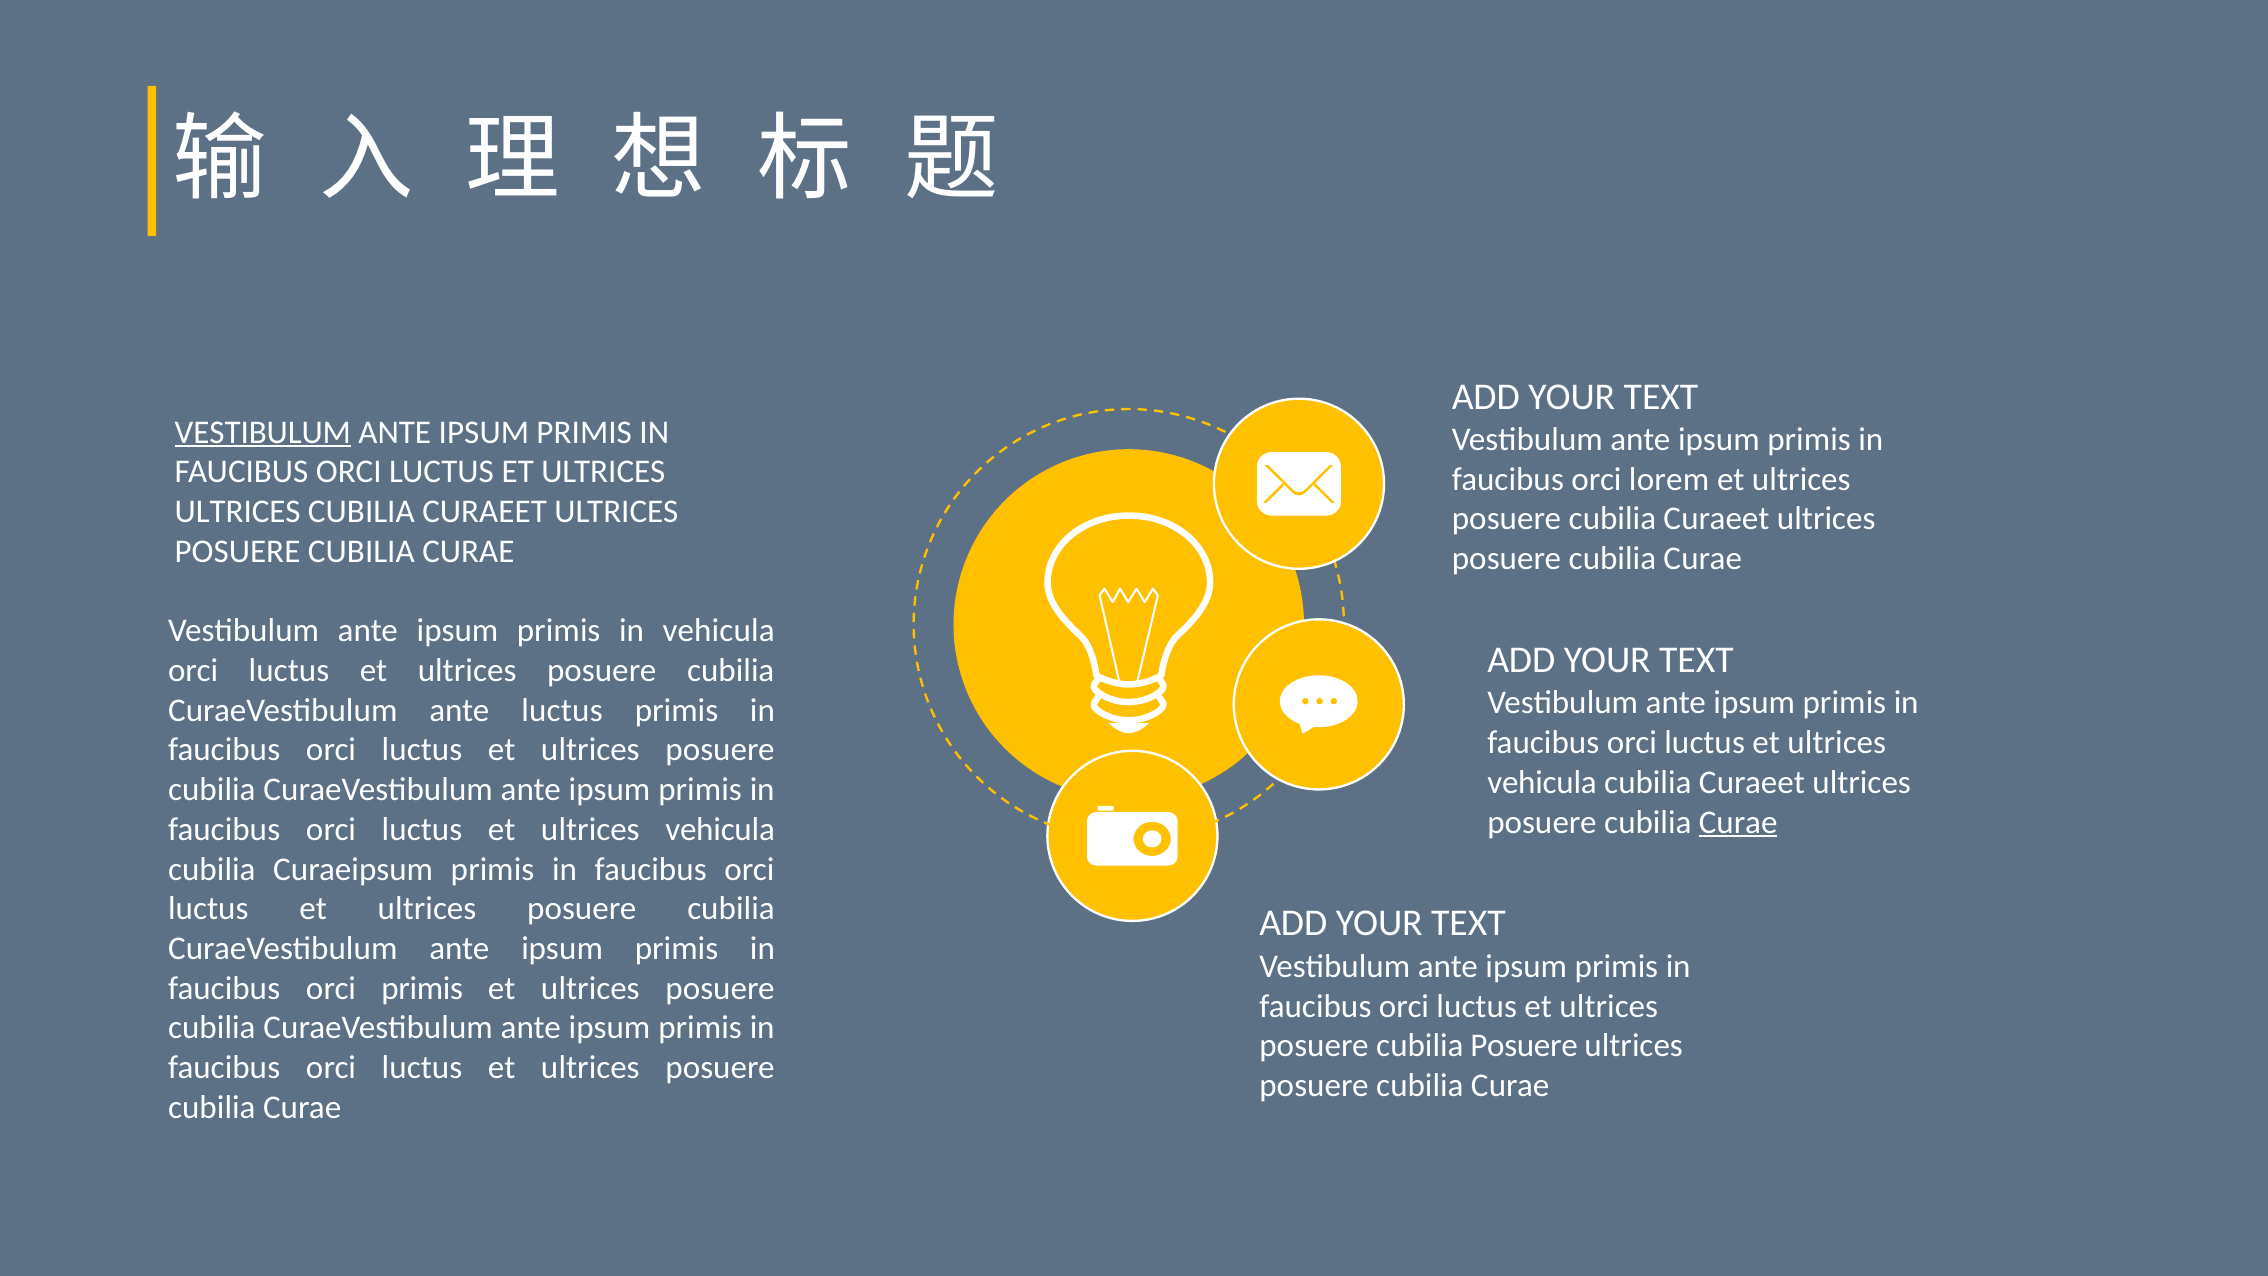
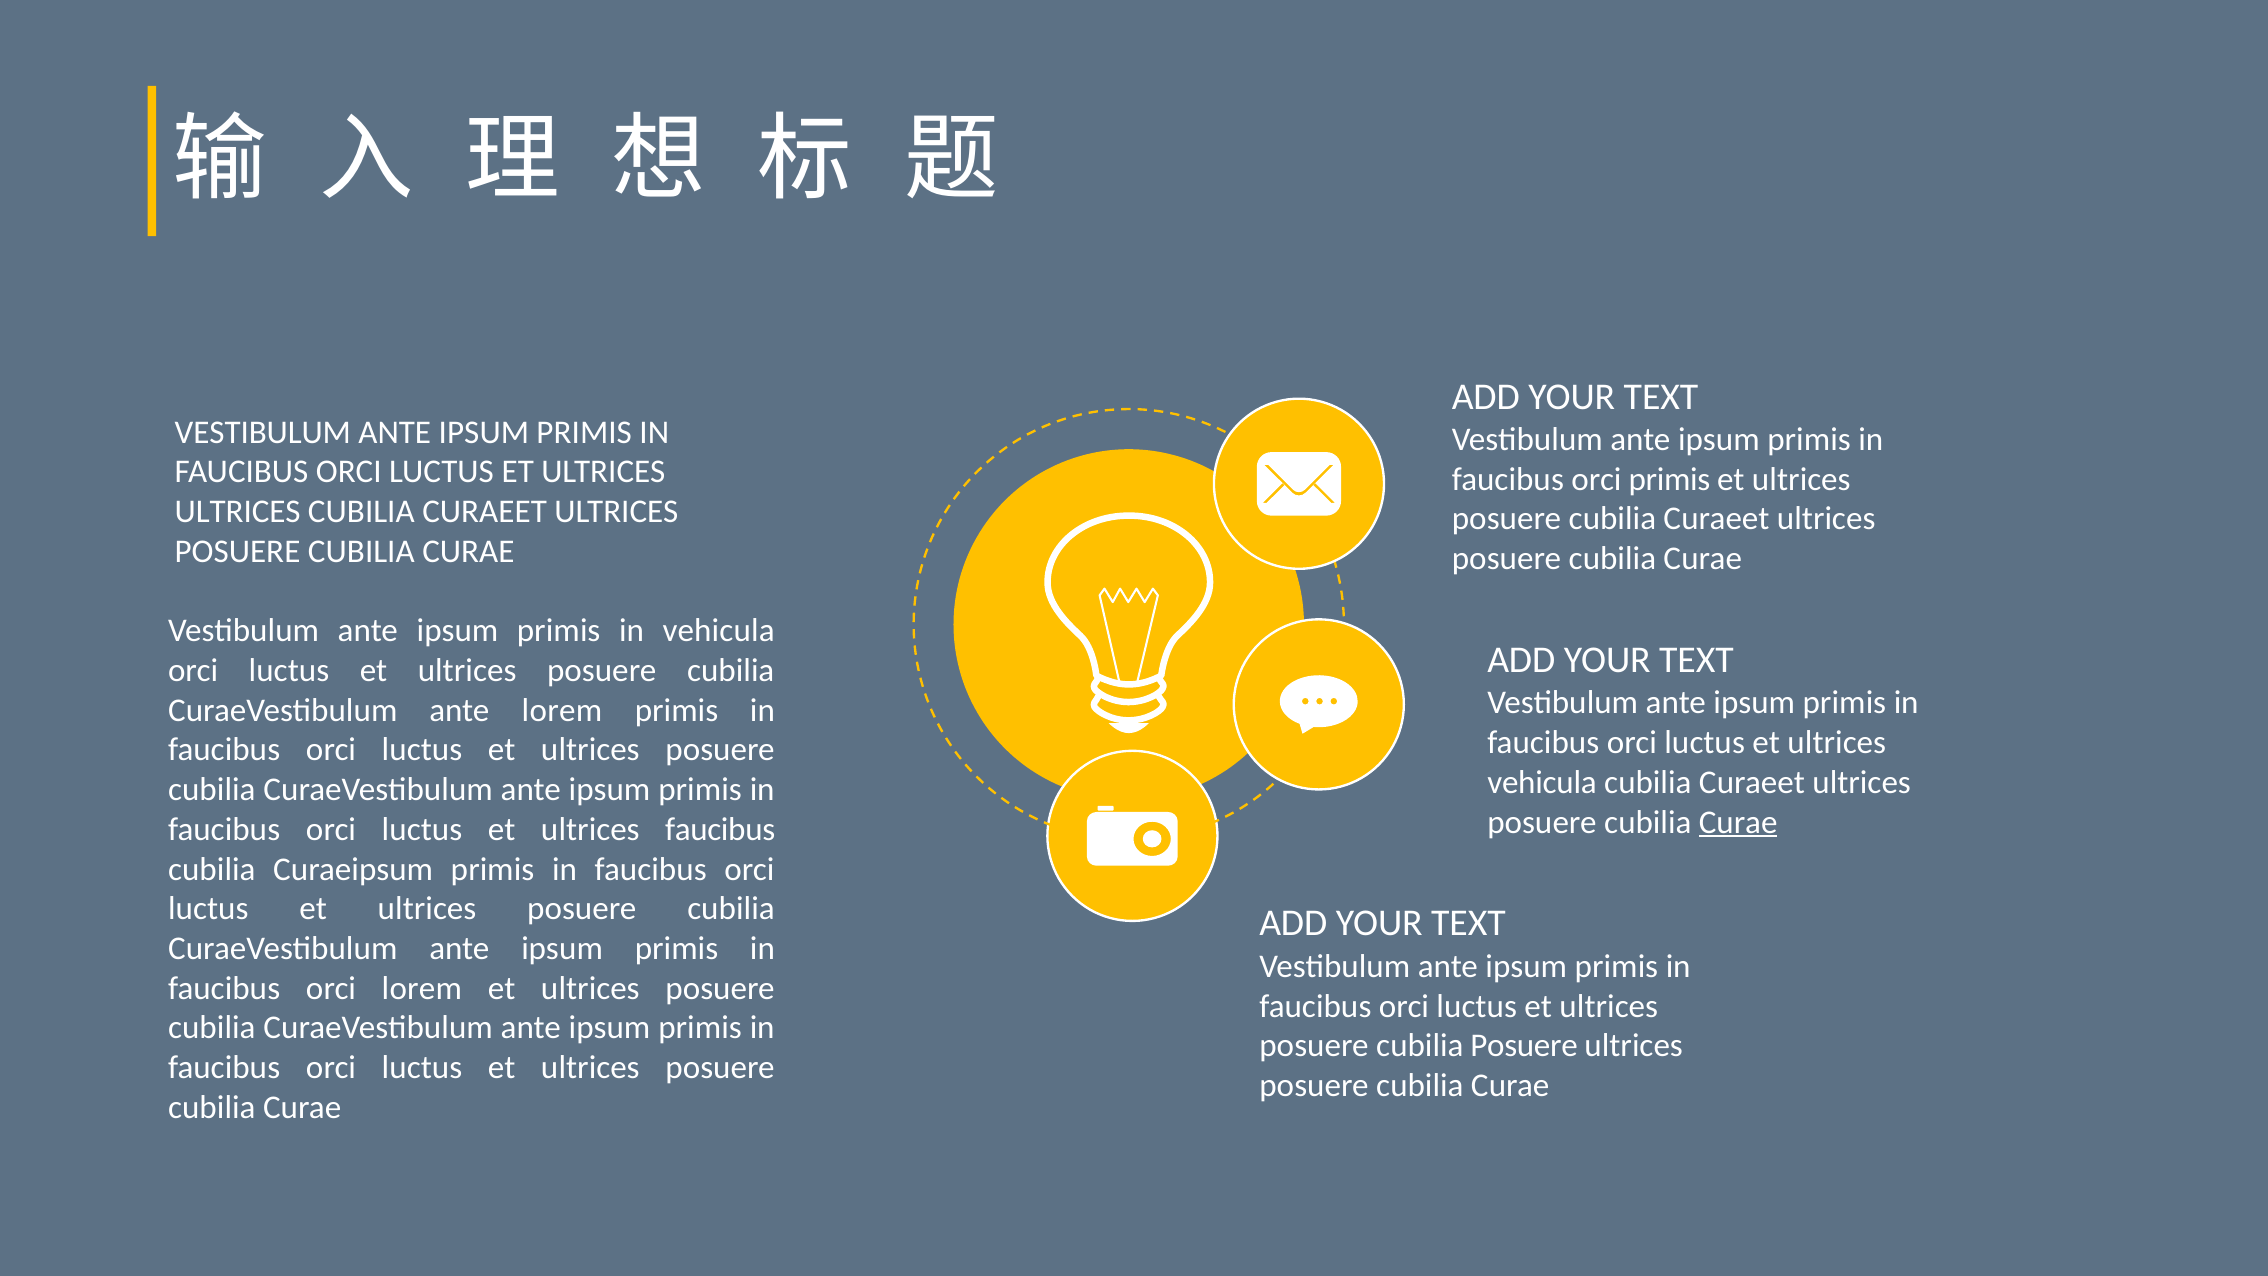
VESTIBULUM underline: present -> none (263, 432)
orci lorem: lorem -> primis (1669, 479)
ante luctus: luctus -> lorem (562, 710)
vehicula: vehicula -> faucibus (720, 829)
orci primis: primis -> lorem (422, 988)
